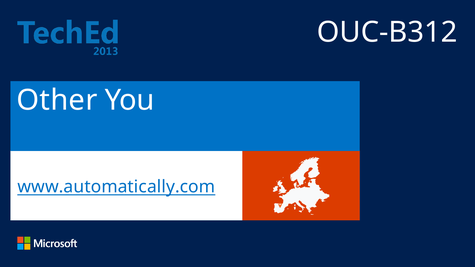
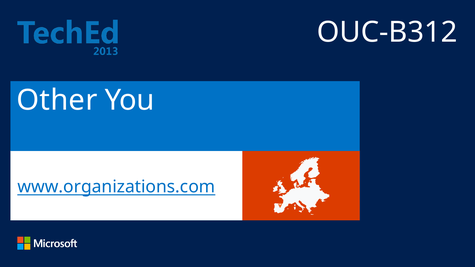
www.automatically.com: www.automatically.com -> www.organizations.com (116, 187)
